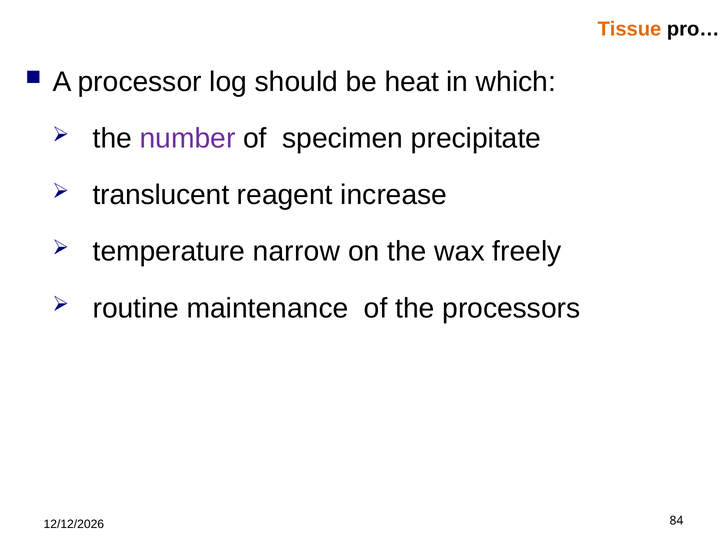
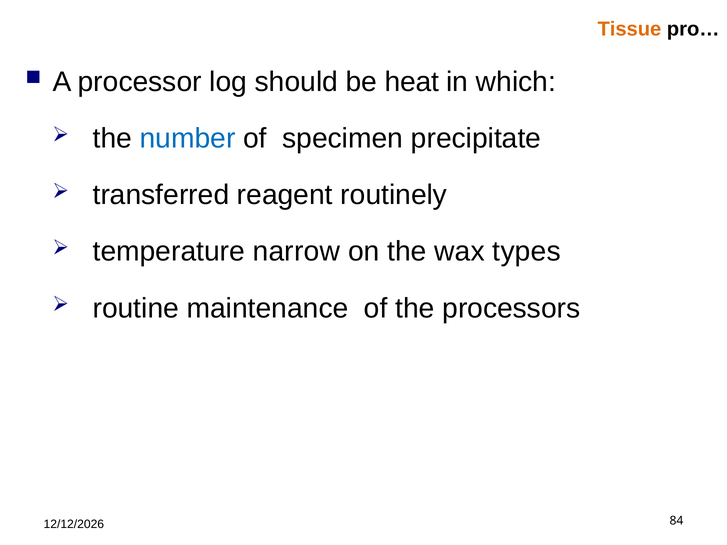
number colour: purple -> blue (188, 139)
translucent: translucent -> transferred (161, 195)
increase: increase -> routinely (394, 195)
freely: freely -> types (527, 252)
